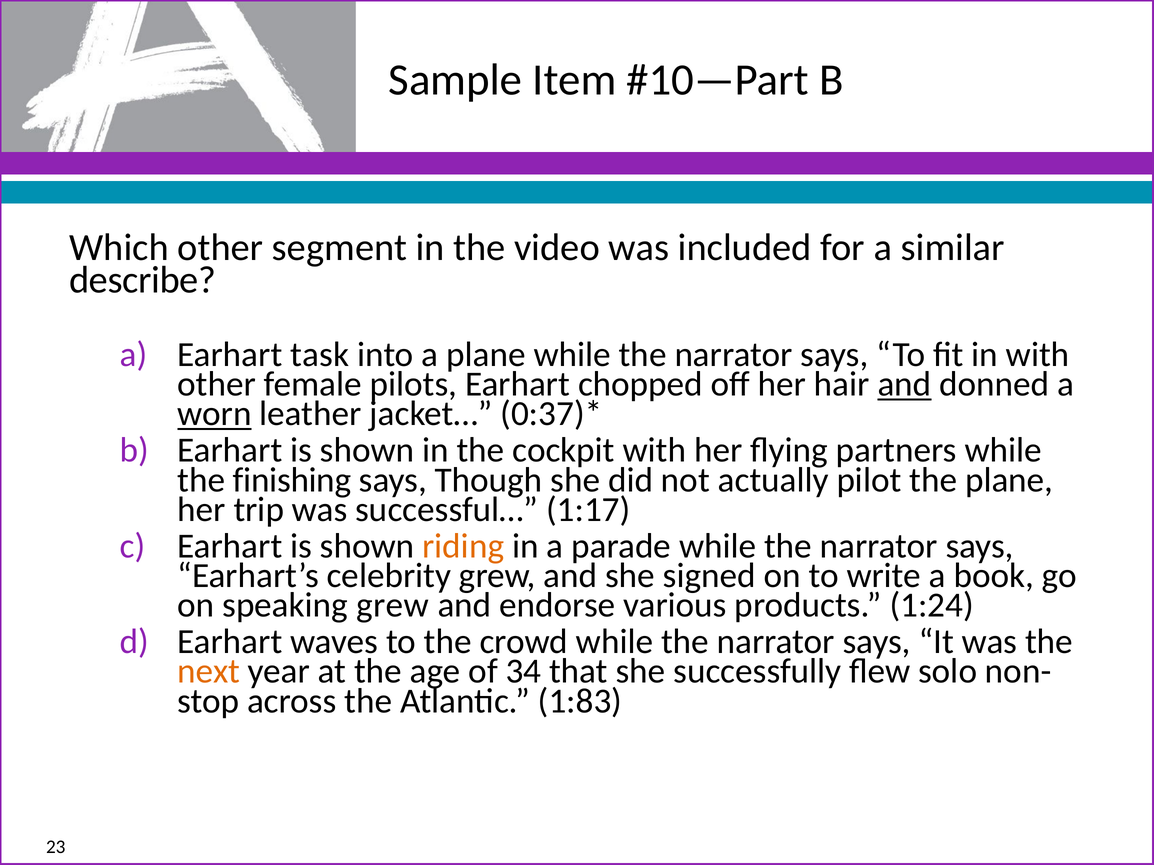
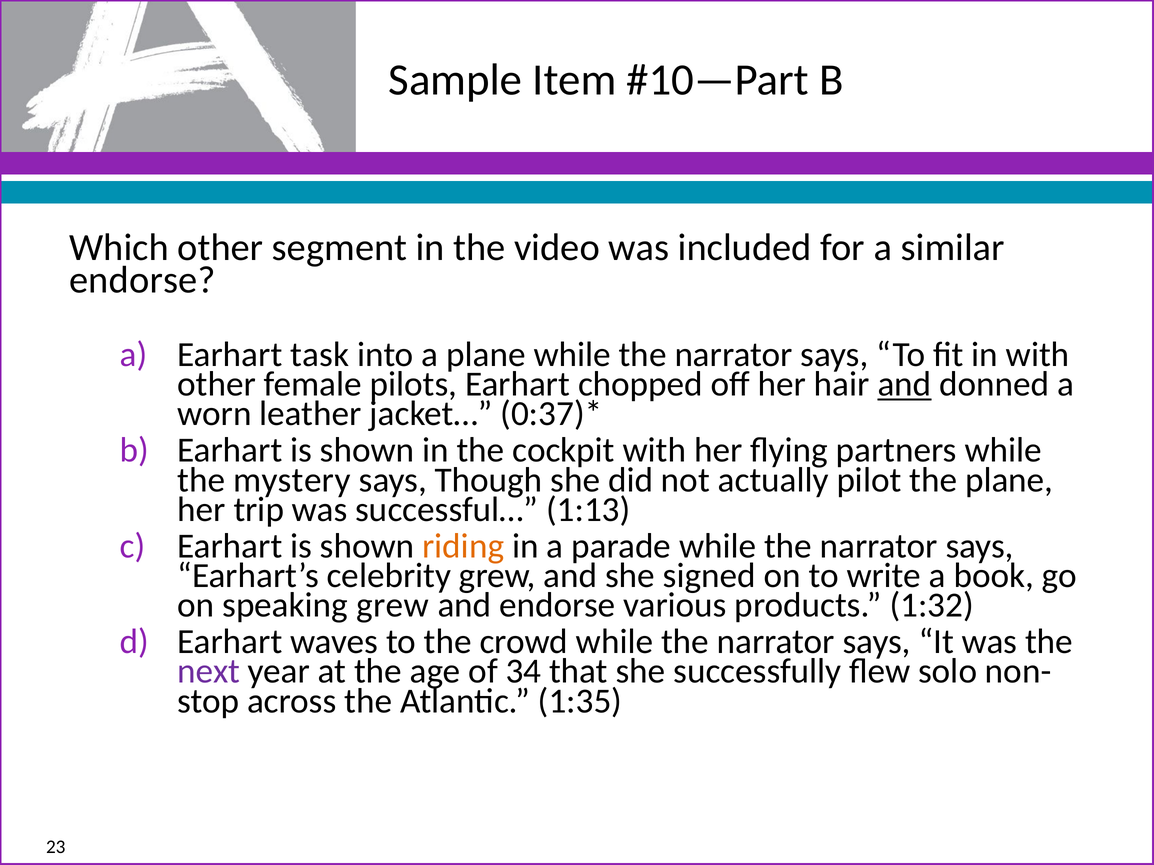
describe: describe -> endorse (142, 280)
worn underline: present -> none (215, 414)
finishing: finishing -> mystery (292, 480)
1:17: 1:17 -> 1:13 (588, 510)
1:24: 1:24 -> 1:32 (932, 606)
next colour: orange -> purple (209, 672)
1:83: 1:83 -> 1:35 (580, 701)
